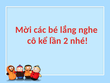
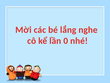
2: 2 -> 0 (66, 41)
